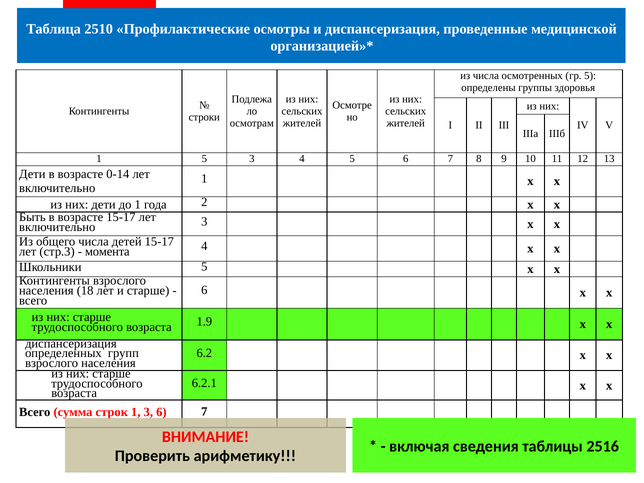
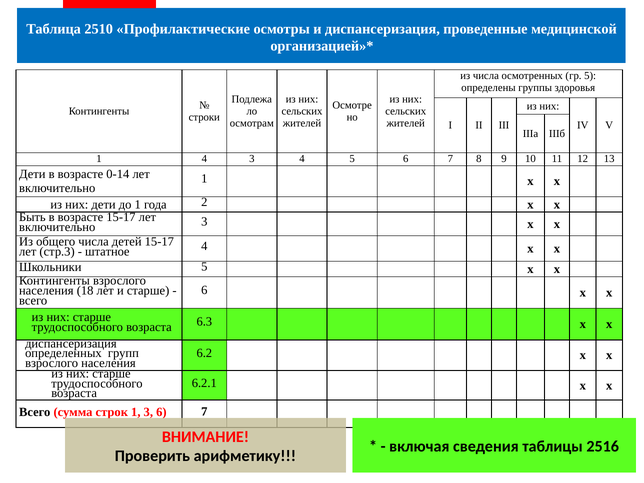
1 5: 5 -> 4 (204, 159)
момента: момента -> штатное (107, 251)
1.9: 1.9 -> 6.3 (204, 322)
